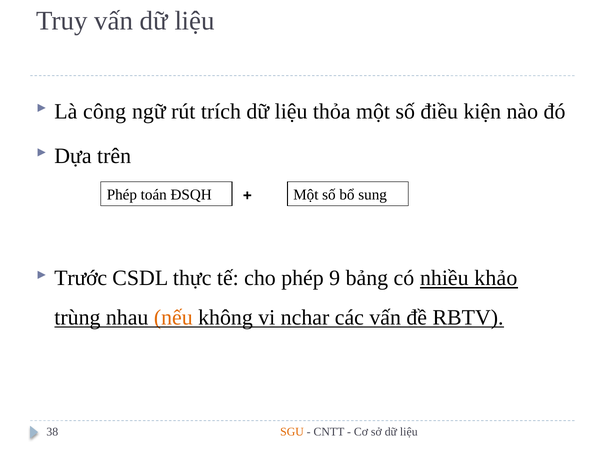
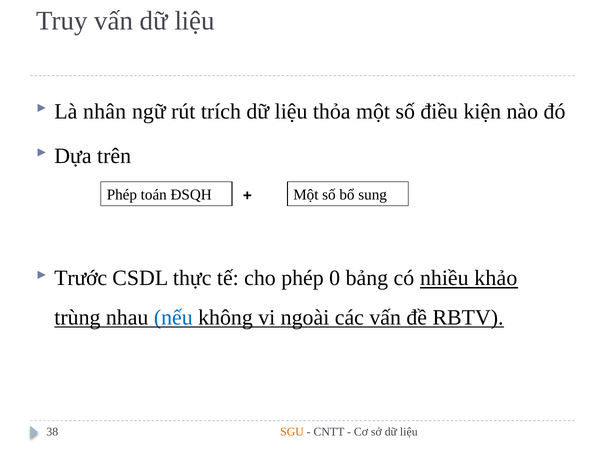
công: công -> nhân (105, 111)
9: 9 -> 0 (335, 278)
nếu colour: orange -> blue (173, 317)
nchar: nchar -> ngoài (305, 317)
